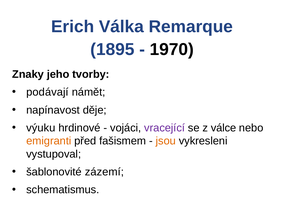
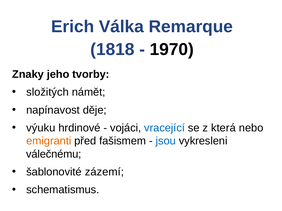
1895: 1895 -> 1818 (112, 49)
podávají: podávají -> složitých (48, 92)
vracející colour: purple -> blue (165, 128)
válce: válce -> která (223, 128)
jsou colour: orange -> blue (166, 141)
vystupoval: vystupoval -> válečnému (54, 154)
